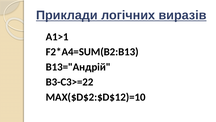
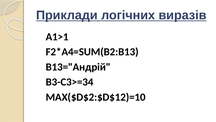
B3-C3>=22: B3-C3>=22 -> B3-C3>=34 (70, 82)
